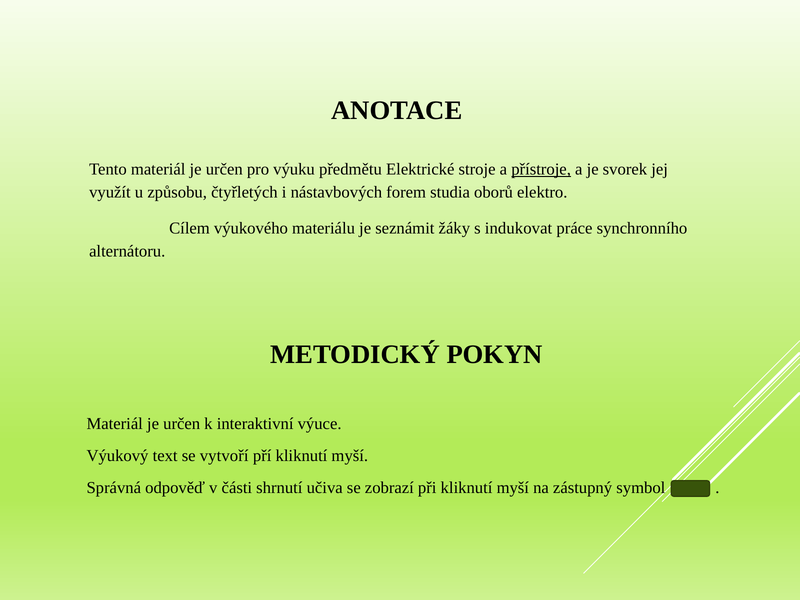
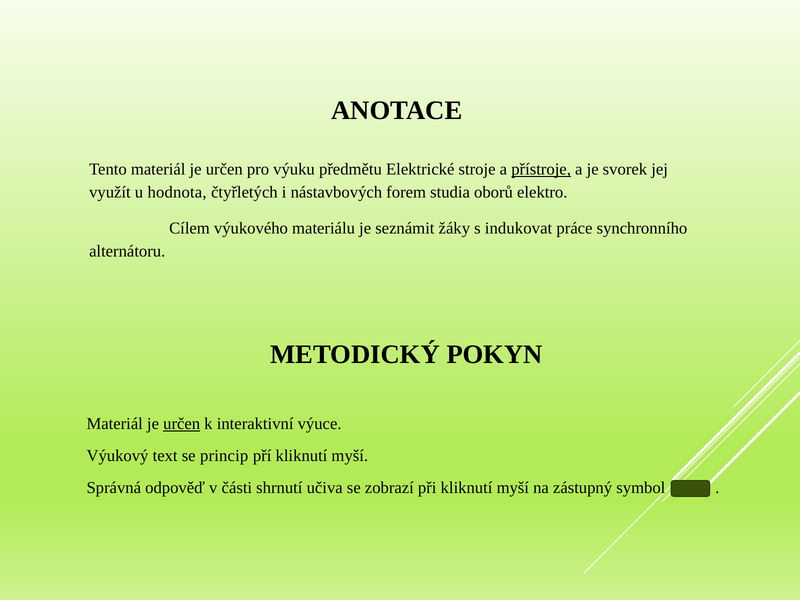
způsobu: způsobu -> hodnota (177, 192)
určen underline: none -> present (182, 424)
vytvoří: vytvoří -> princip (224, 456)
